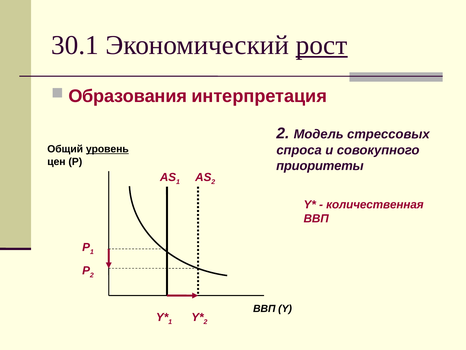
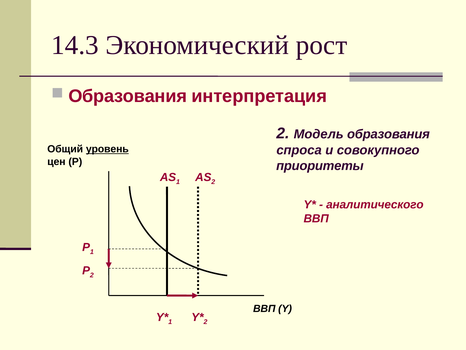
30.1: 30.1 -> 14.3 (75, 45)
рост underline: present -> none (322, 45)
Модель стрессовых: стрессовых -> образования (388, 134)
количественная: количественная -> аналитического (375, 204)
